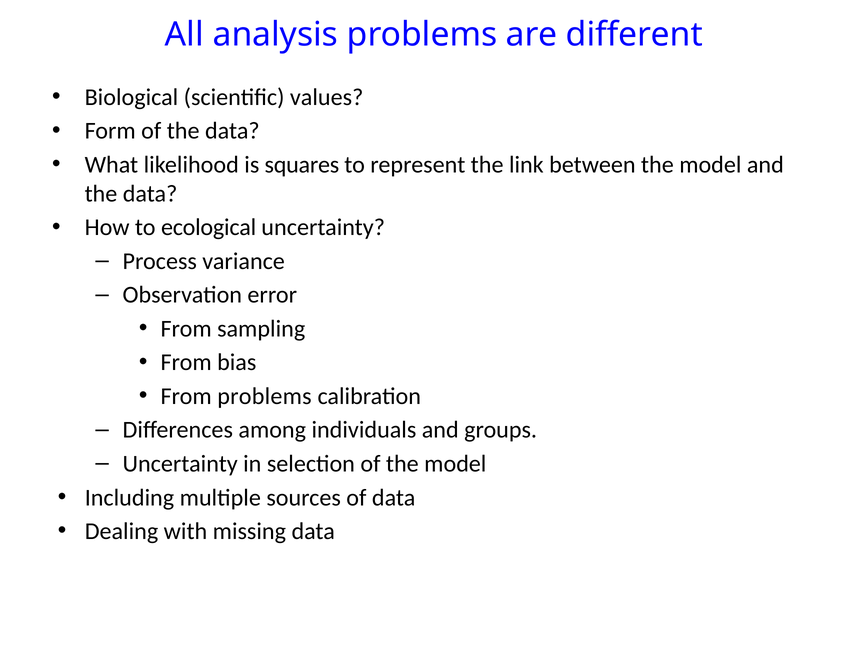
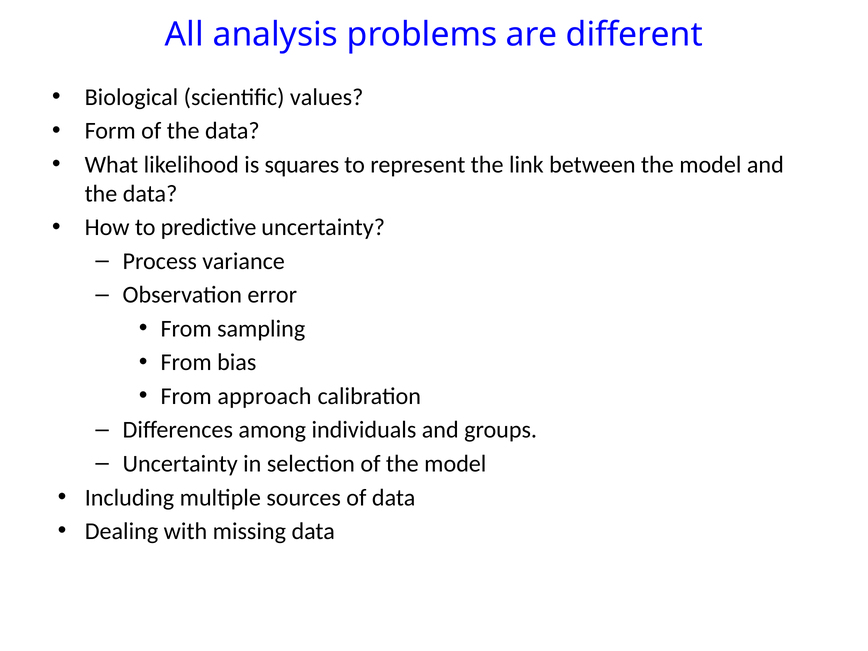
ecological: ecological -> predictive (209, 227)
From problems: problems -> approach (264, 396)
